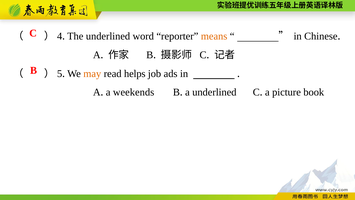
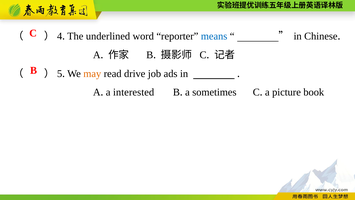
means colour: orange -> blue (214, 36)
helps: helps -> drive (135, 74)
weekends: weekends -> interested (134, 92)
a underlined: underlined -> sometimes (214, 92)
